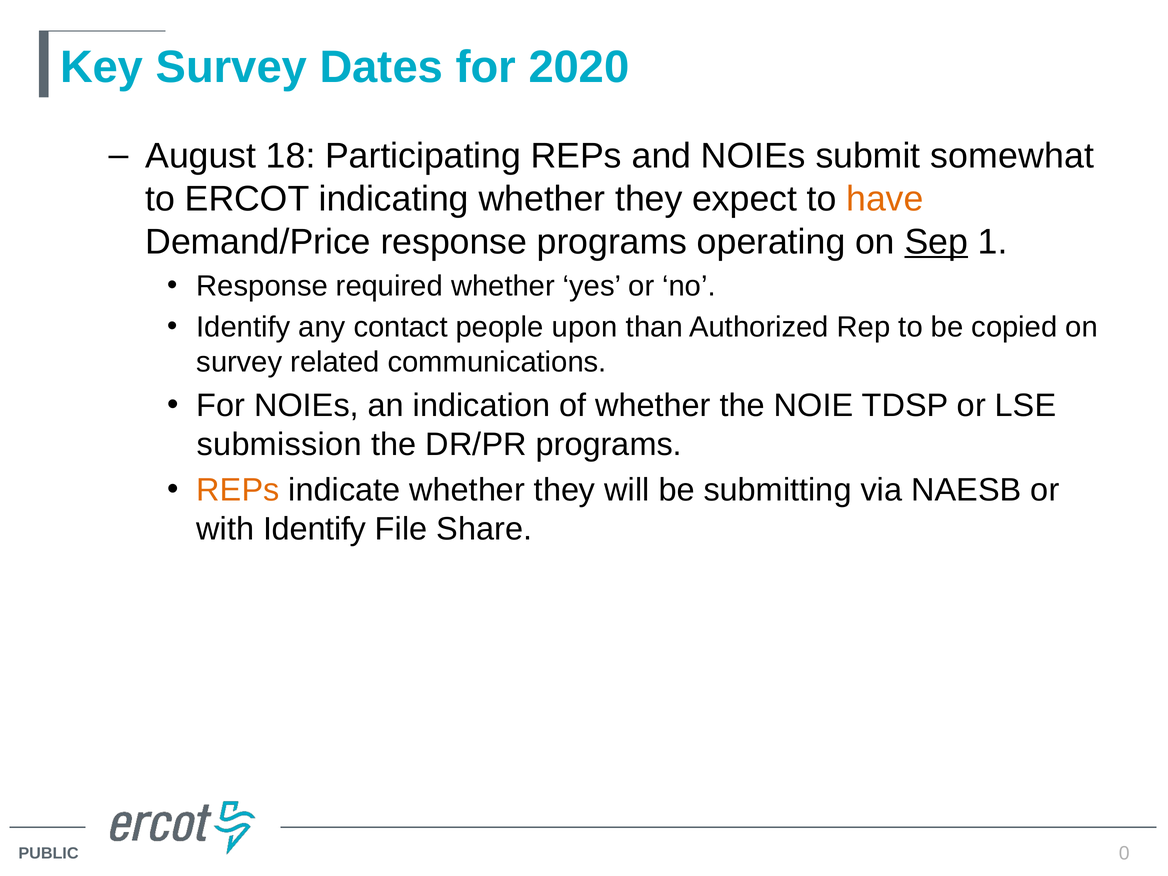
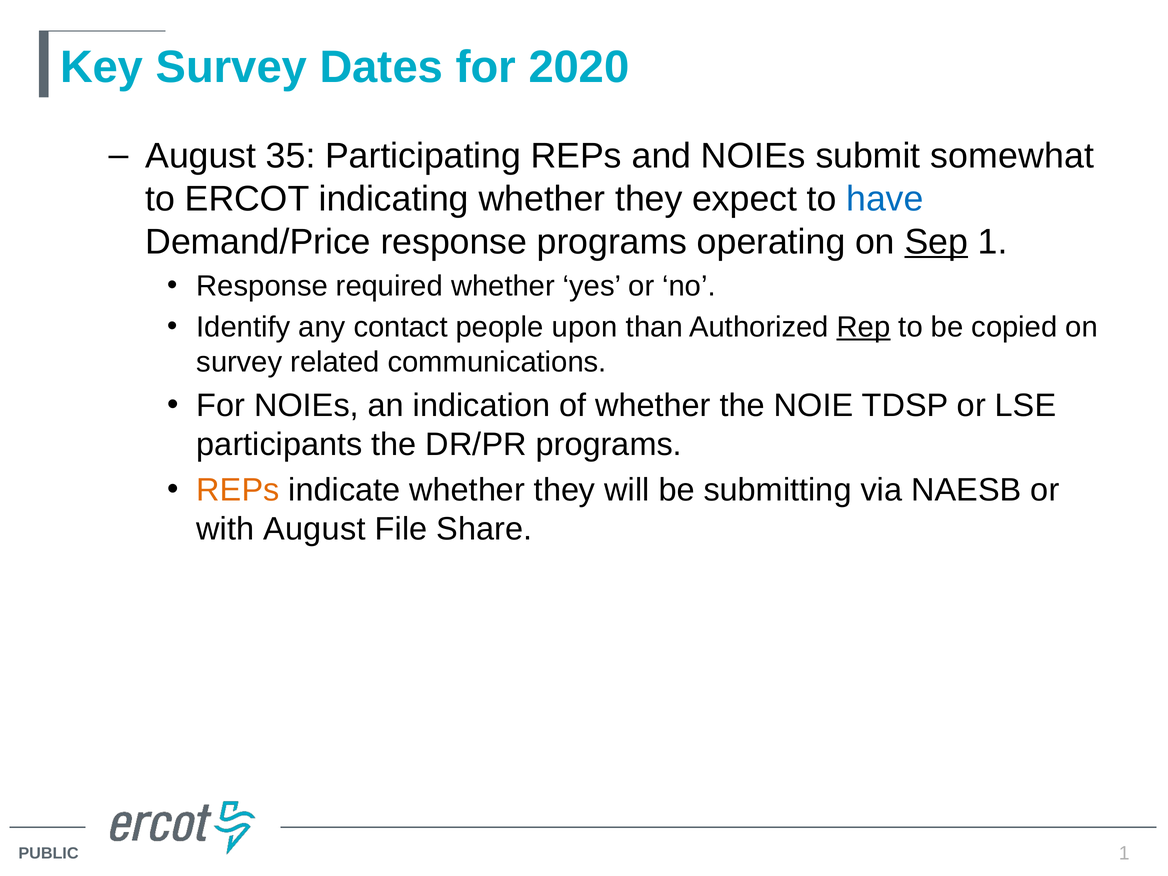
18: 18 -> 35 (291, 156)
have colour: orange -> blue (885, 199)
Rep underline: none -> present (864, 327)
submission: submission -> participants (279, 445)
with Identify: Identify -> August (314, 529)
0: 0 -> 1 (1124, 853)
